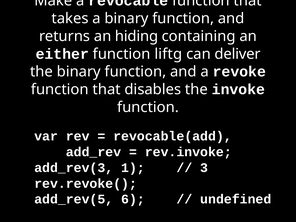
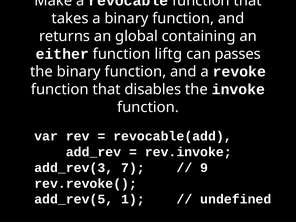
hiding: hiding -> global (137, 36)
deliver: deliver -> passes (238, 54)
1: 1 -> 7 (133, 168)
3: 3 -> 9 (204, 168)
6: 6 -> 1 (133, 199)
